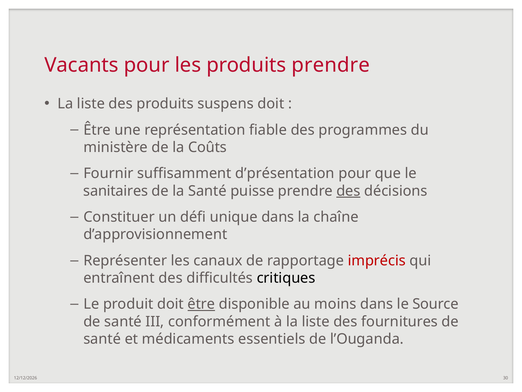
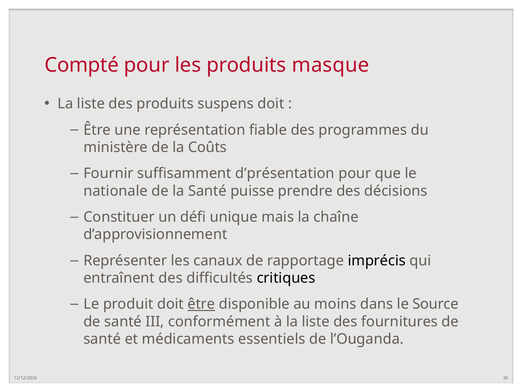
Vacants: Vacants -> Compté (82, 65)
produits prendre: prendre -> masque (331, 65)
sanitaires: sanitaires -> nationale (116, 191)
des underline: present -> none (348, 191)
unique dans: dans -> mais (278, 217)
imprécis colour: red -> black (377, 260)
